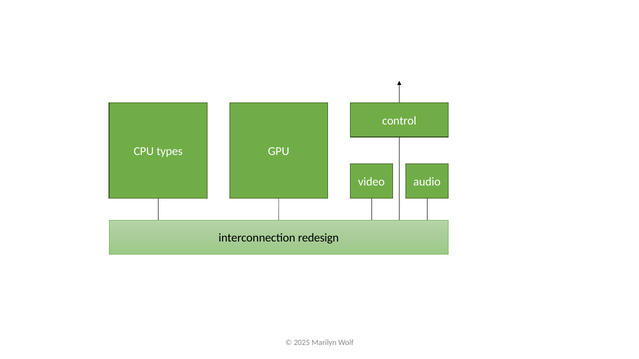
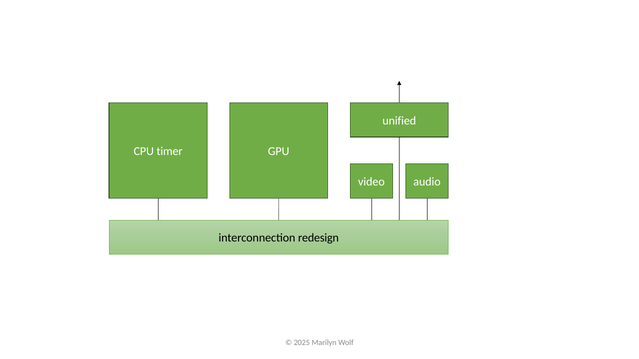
control: control -> unified (399, 121)
types: types -> timer (170, 151)
